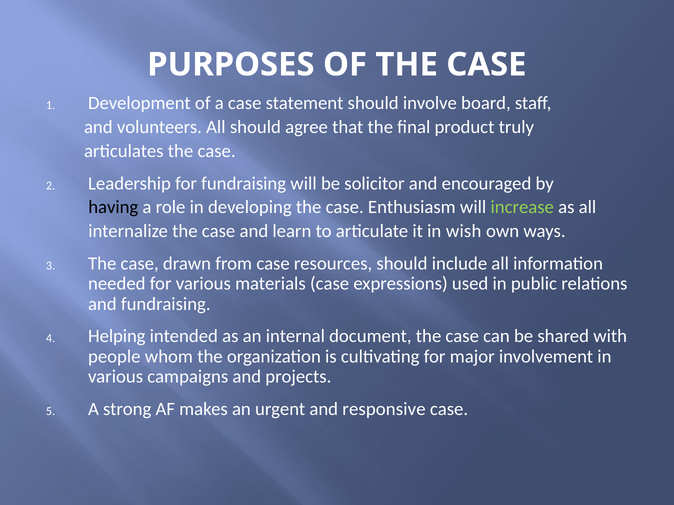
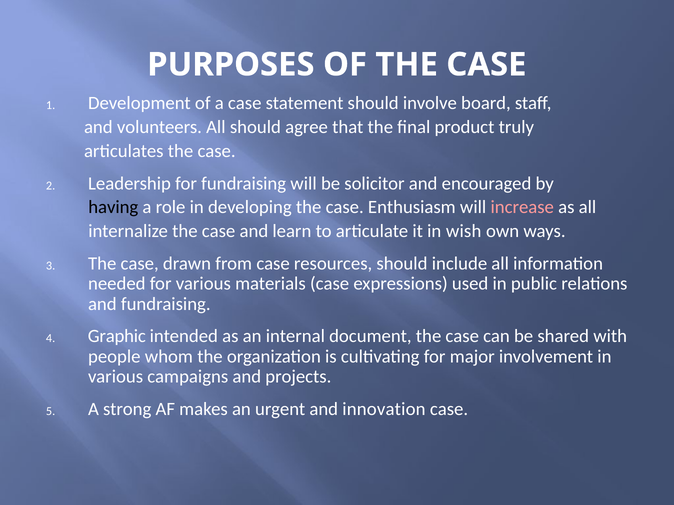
increase colour: light green -> pink (522, 208)
Helping: Helping -> Graphic (117, 337)
responsive: responsive -> innovation (384, 409)
